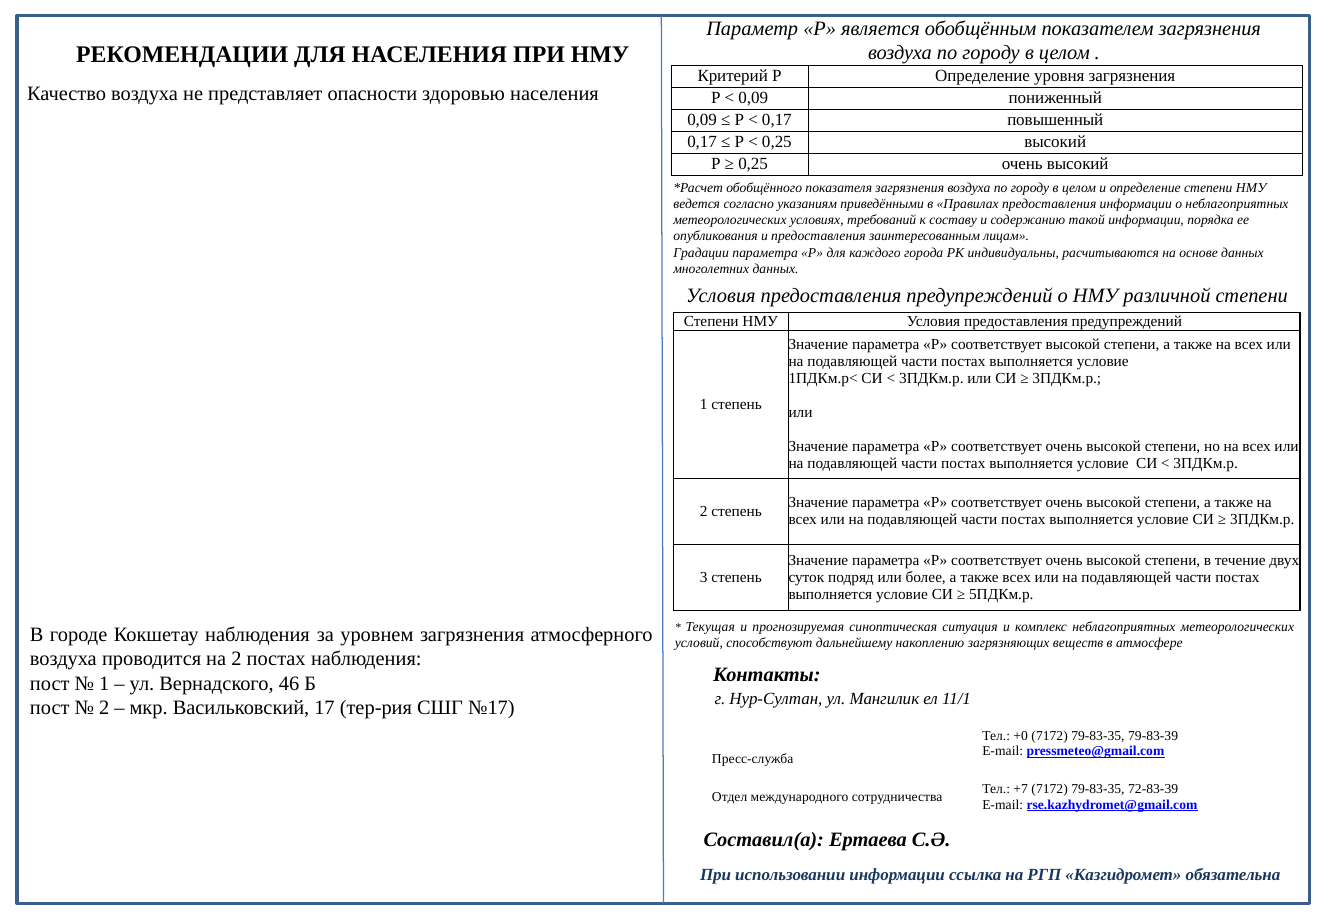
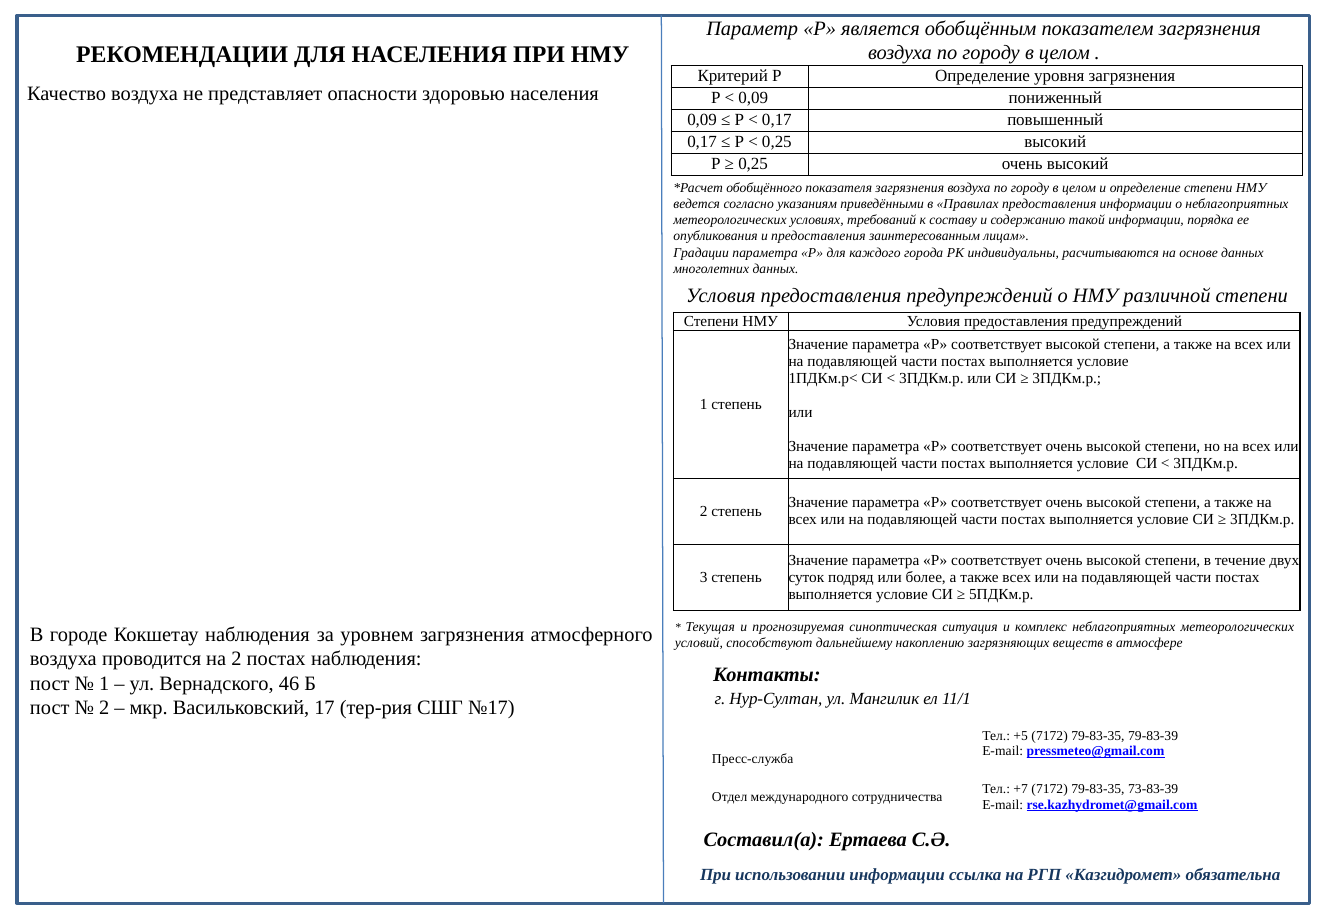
+0: +0 -> +5 (1021, 736)
72-83-39: 72-83-39 -> 73-83-39 (1153, 789)
